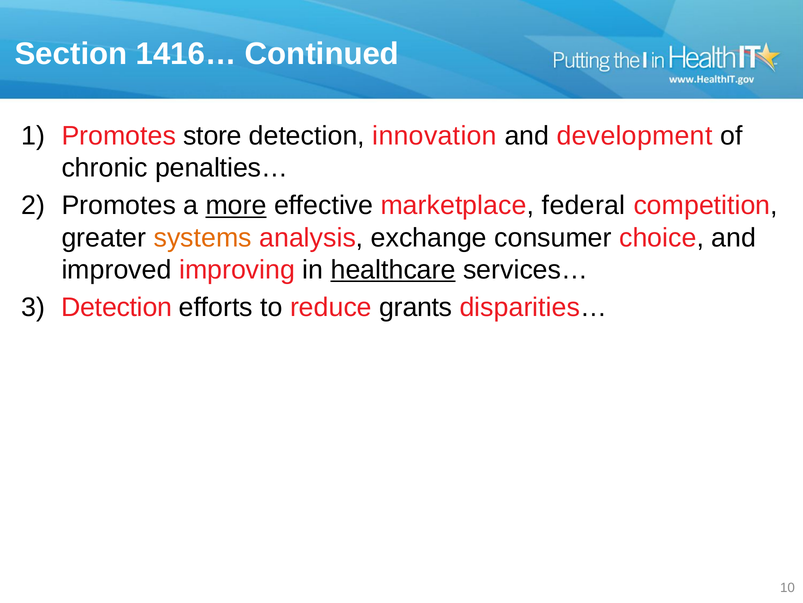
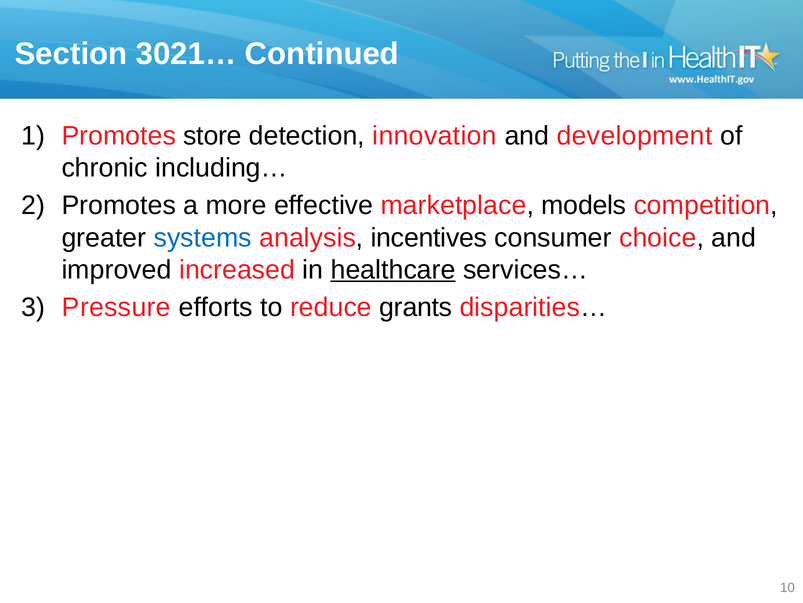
1416…: 1416… -> 3021… (186, 54)
penalties…: penalties… -> including… (221, 168)
more underline: present -> none (236, 205)
federal: federal -> models (584, 205)
systems colour: orange -> blue (203, 237)
exchange: exchange -> incentives (429, 237)
improving: improving -> increased (237, 270)
Detection: Detection -> Pressure (116, 307)
